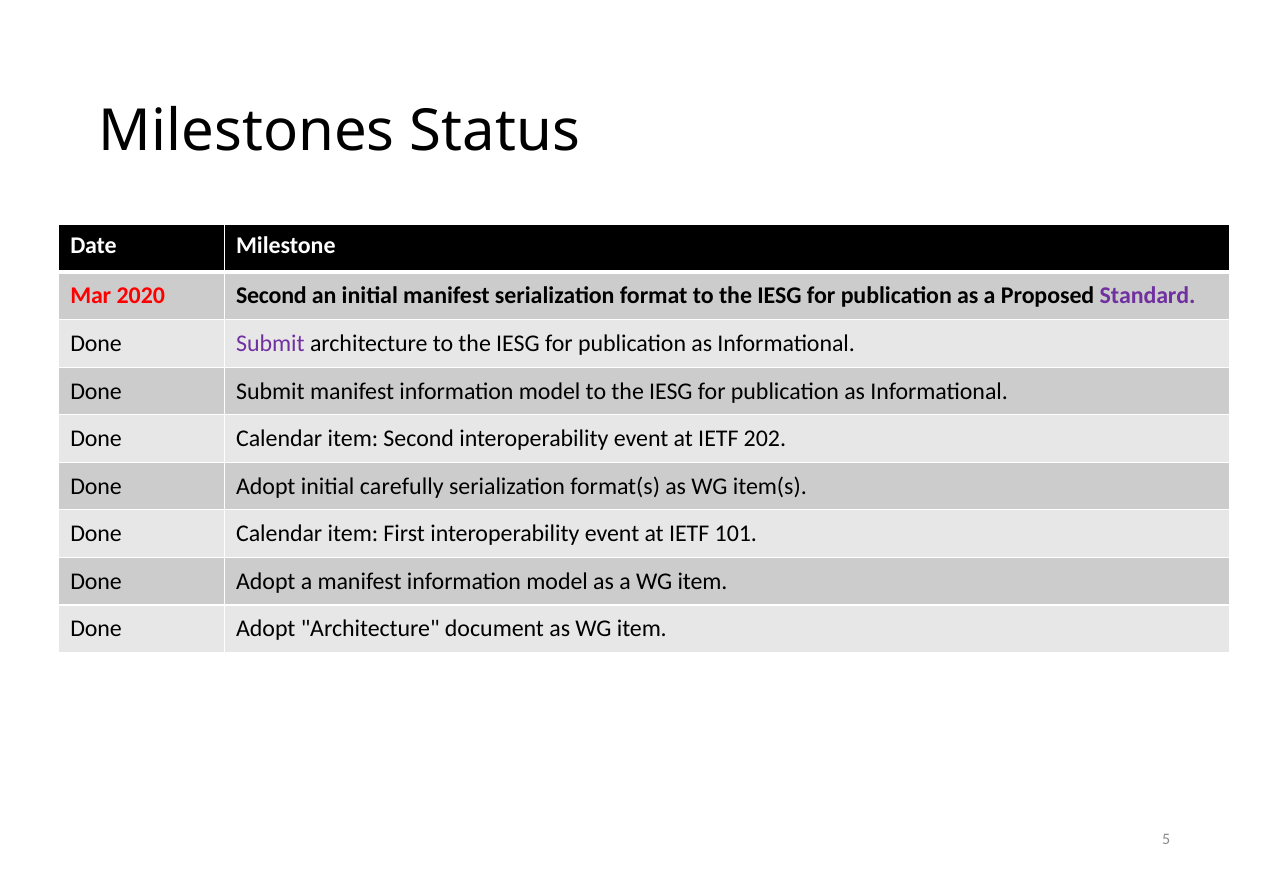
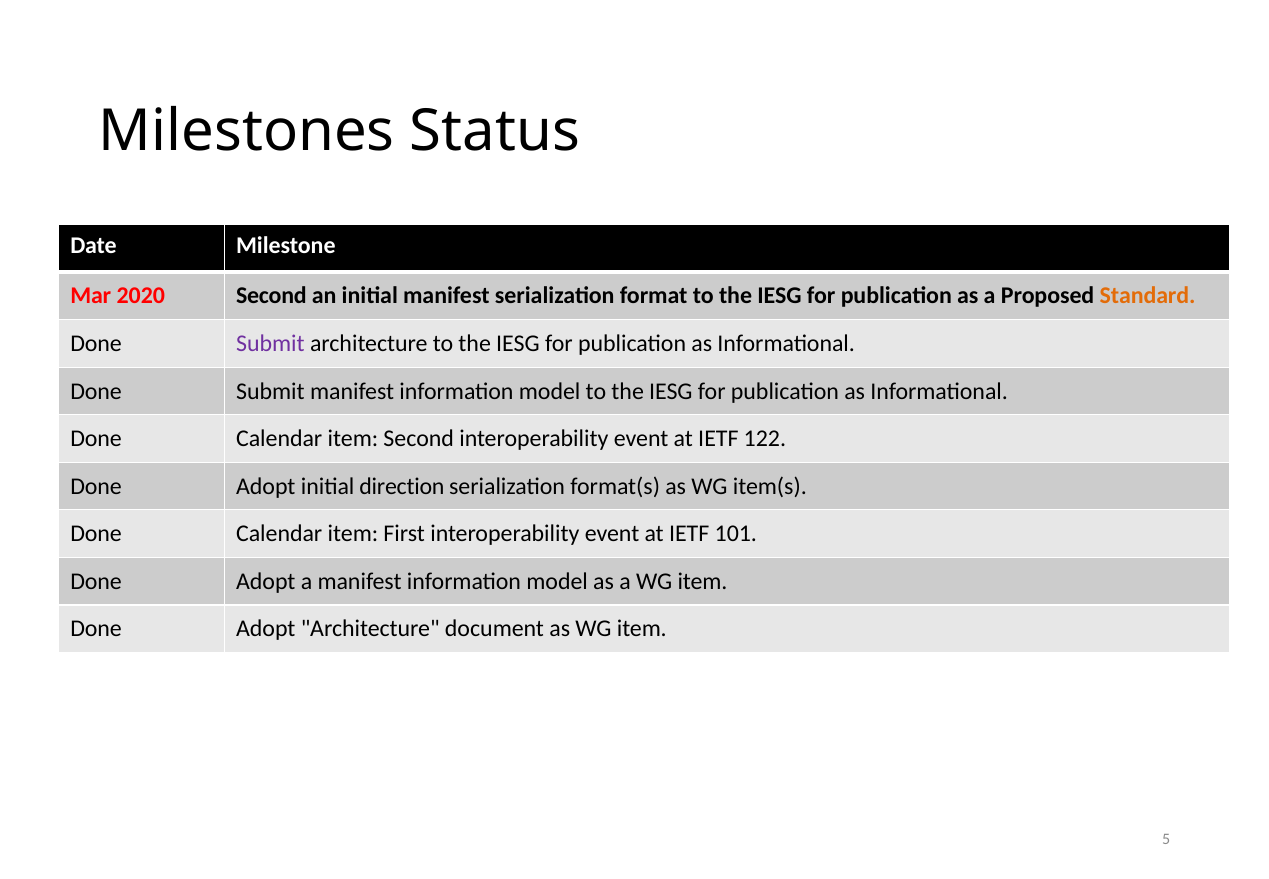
Standard colour: purple -> orange (1148, 296)
202: 202 -> 122 (765, 438)
carefully: carefully -> direction (402, 486)
